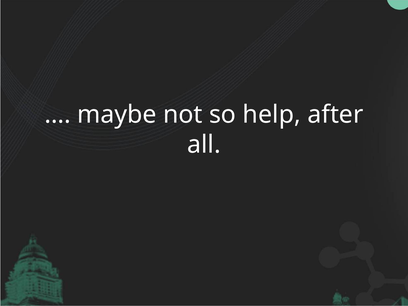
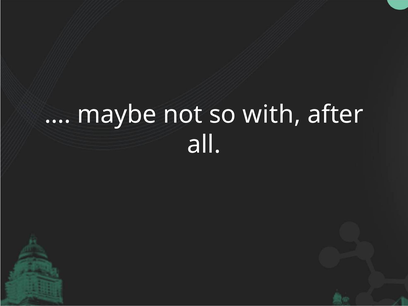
help: help -> with (272, 115)
